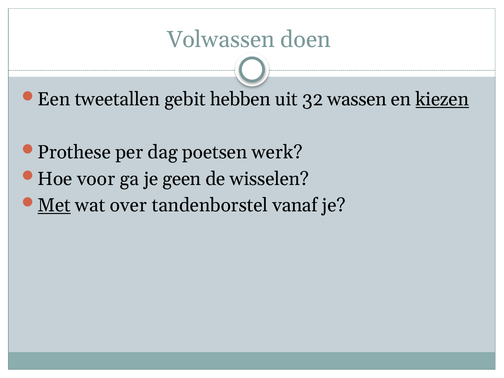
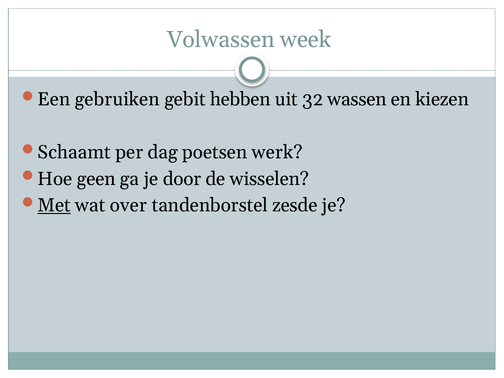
doen: doen -> week (306, 40)
tweetallen: tweetallen -> gebruiken (117, 99)
kiezen underline: present -> none (442, 99)
Prothese: Prothese -> Schaamt (74, 152)
voor: voor -> geen (96, 179)
geen: geen -> door (182, 179)
vanaf: vanaf -> zesde (295, 205)
